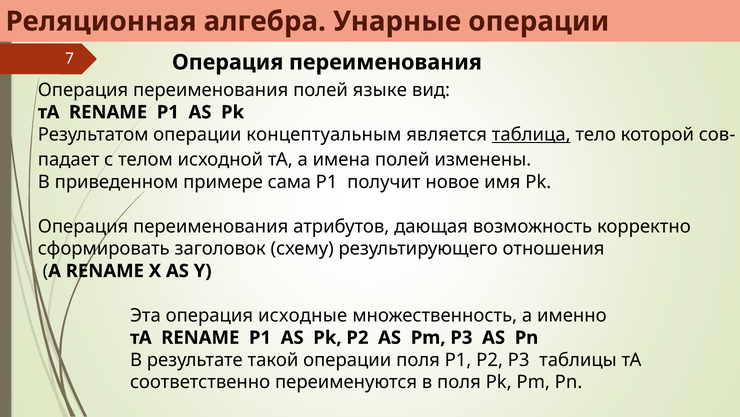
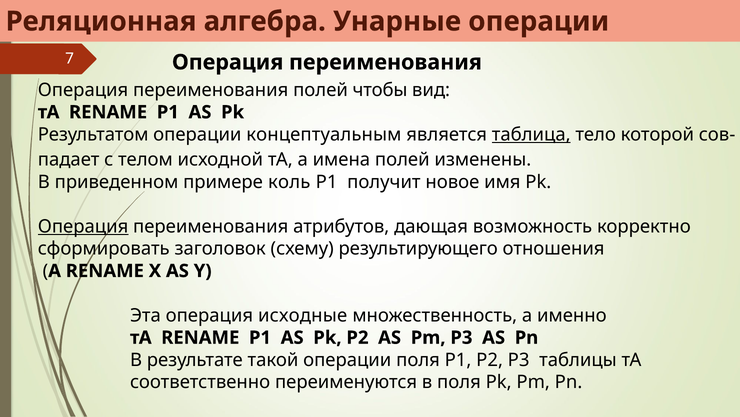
языке: языке -> чтобы (380, 90)
сама: сама -> коль (289, 182)
Операция underline: none -> present (83, 226)
